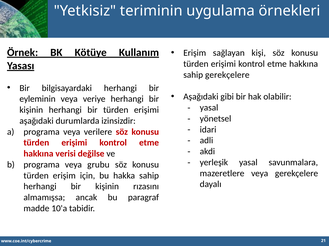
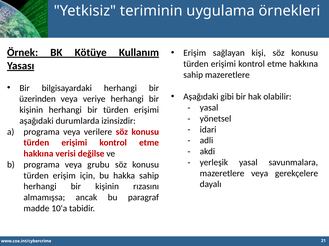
sahip gerekçelere: gerekçelere -> mazeretlere (227, 75)
eyleminin: eyleminin -> üzerinden (38, 99)
